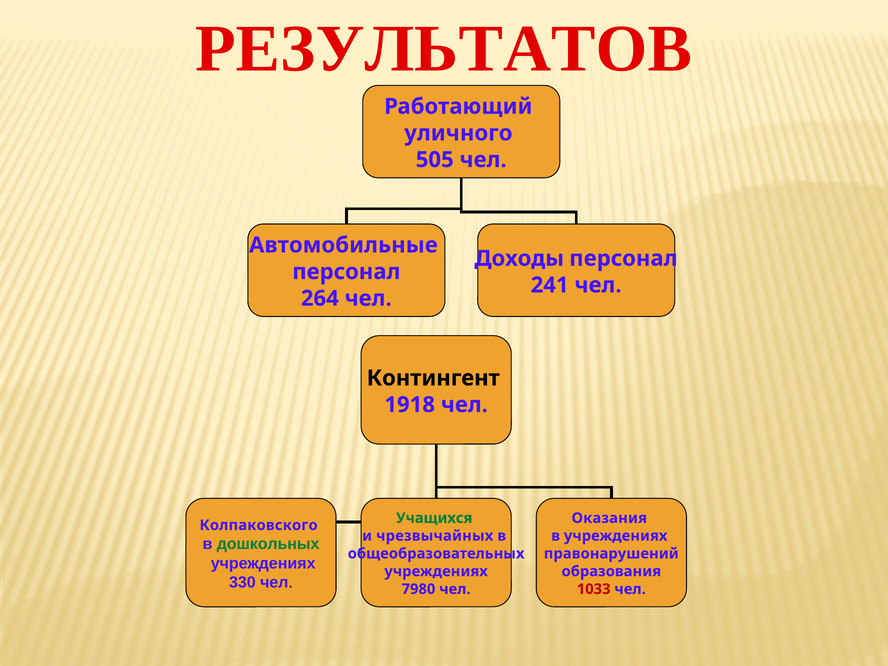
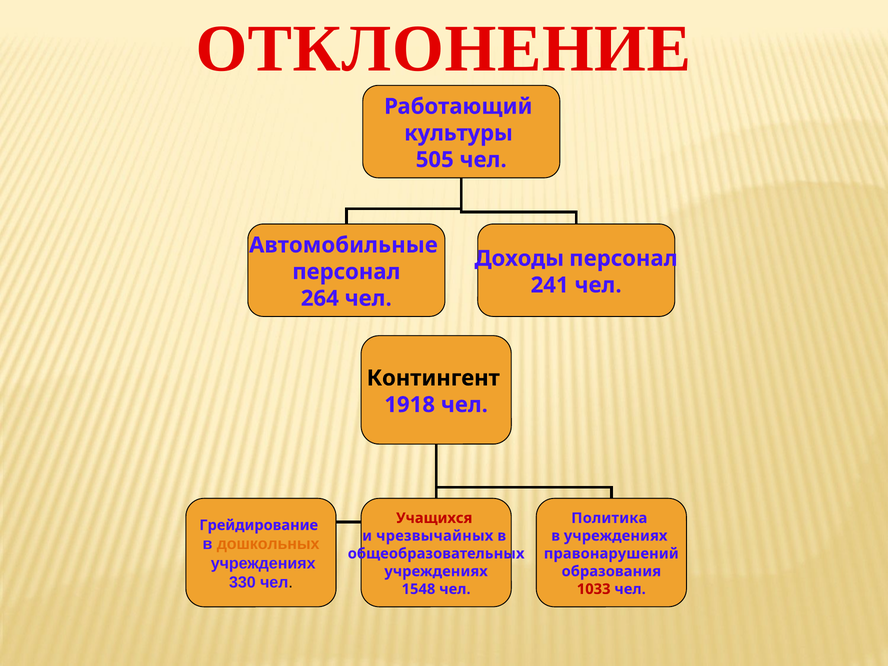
РЕЗУЛЬТАТОВ: РЕЗУЛЬТАТОВ -> ОТКЛОНЕНИЕ (443, 49)
уличного: уличного -> культуры (458, 133)
Учащихся colour: green -> red (434, 518)
Оказания: Оказания -> Политика (609, 518)
Колпаковского: Колпаковского -> Грейдирование (259, 525)
дошкольных colour: green -> orange (268, 544)
7980: 7980 -> 1548 (418, 589)
